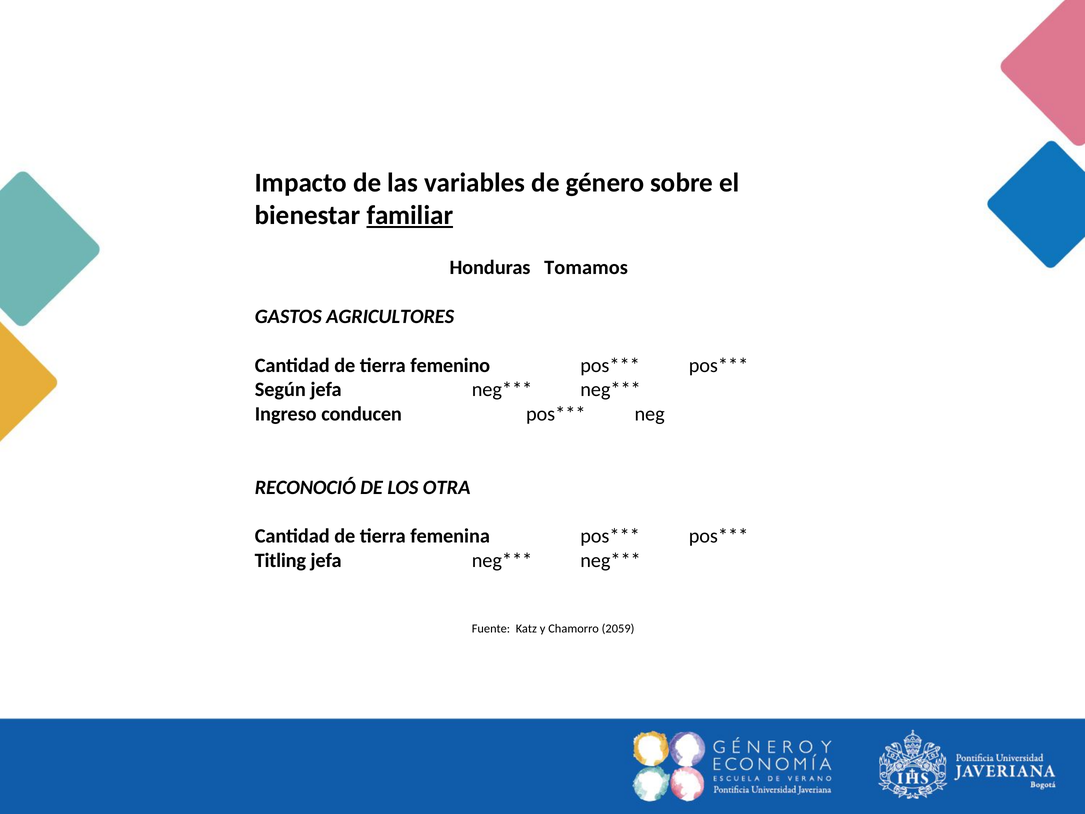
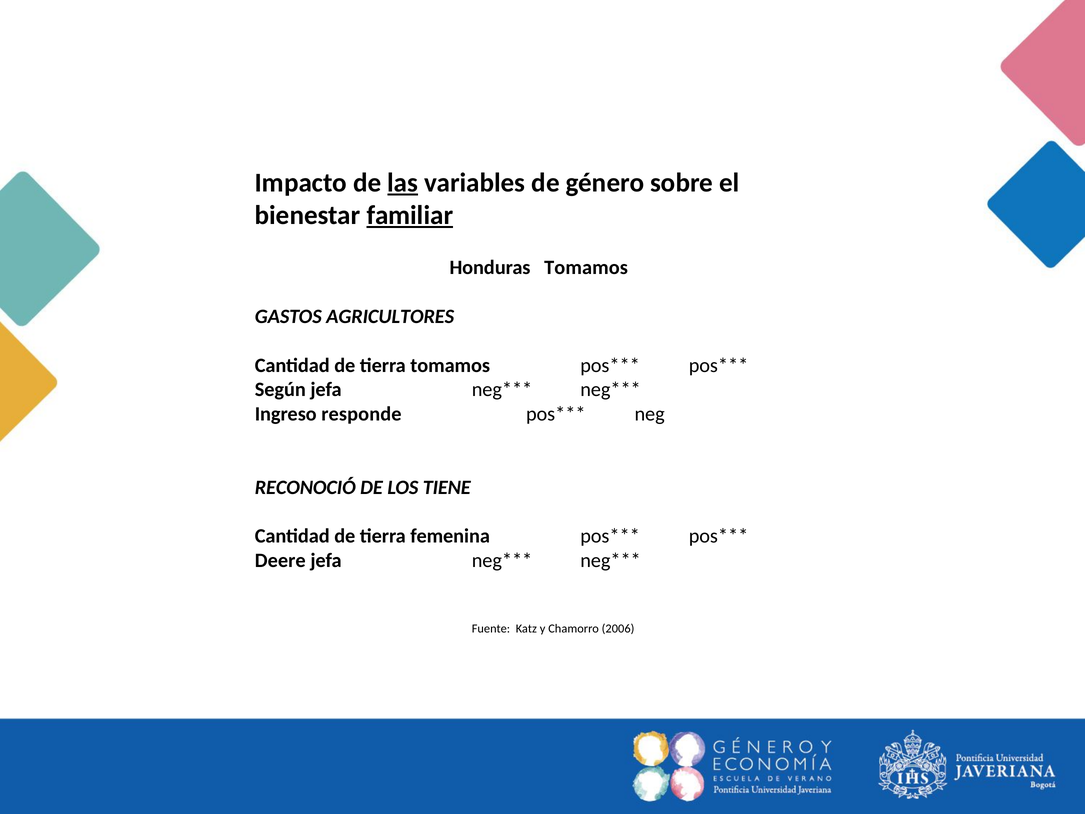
las underline: none -> present (403, 183)
tierra femenino: femenino -> tomamos (450, 365)
conducen: conducen -> responde (361, 414)
OTRA: OTRA -> TIENE (447, 487)
Titling: Titling -> Deere (280, 560)
2059: 2059 -> 2006 (618, 628)
